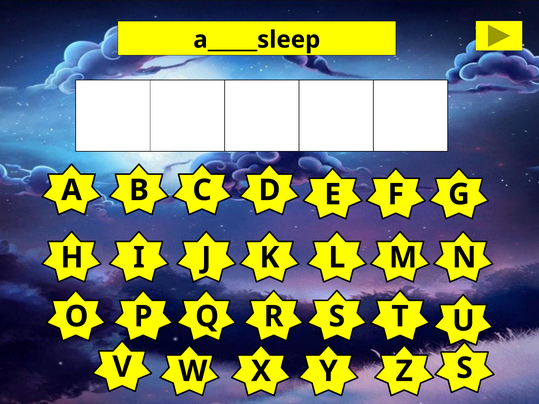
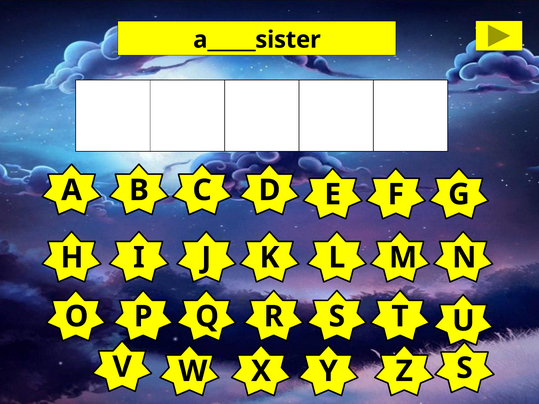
a_____sleep: a_____sleep -> a_____sister (257, 40)
